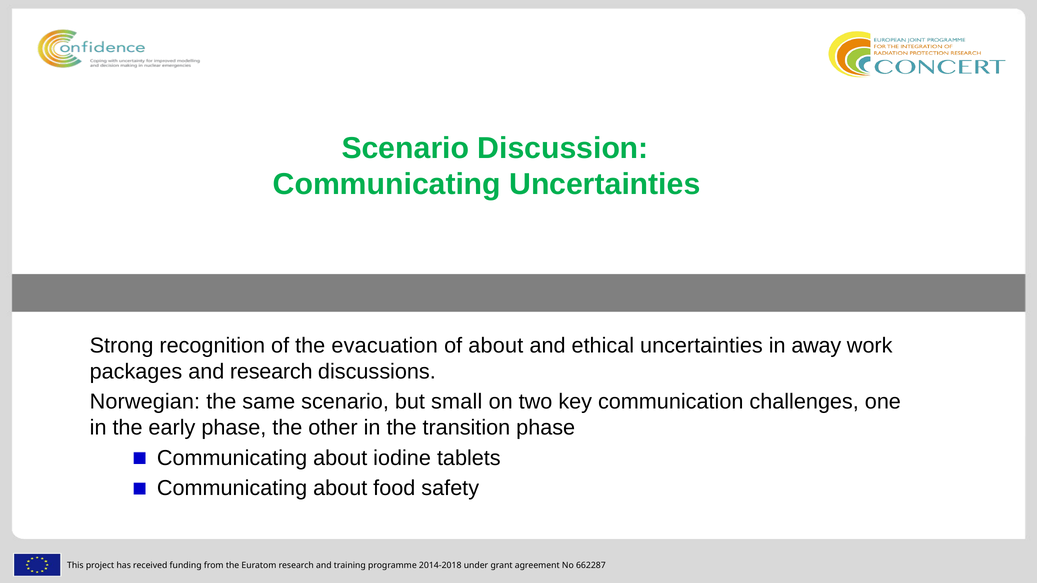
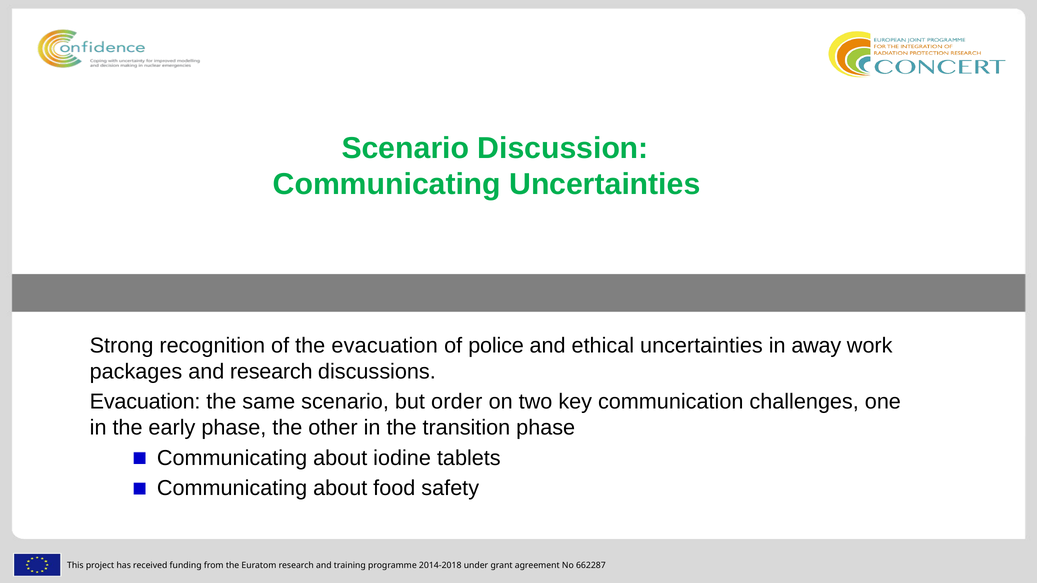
of about: about -> police (496, 346)
Norwegian: Norwegian -> Evacuation (145, 402)
small: small -> order (457, 402)
